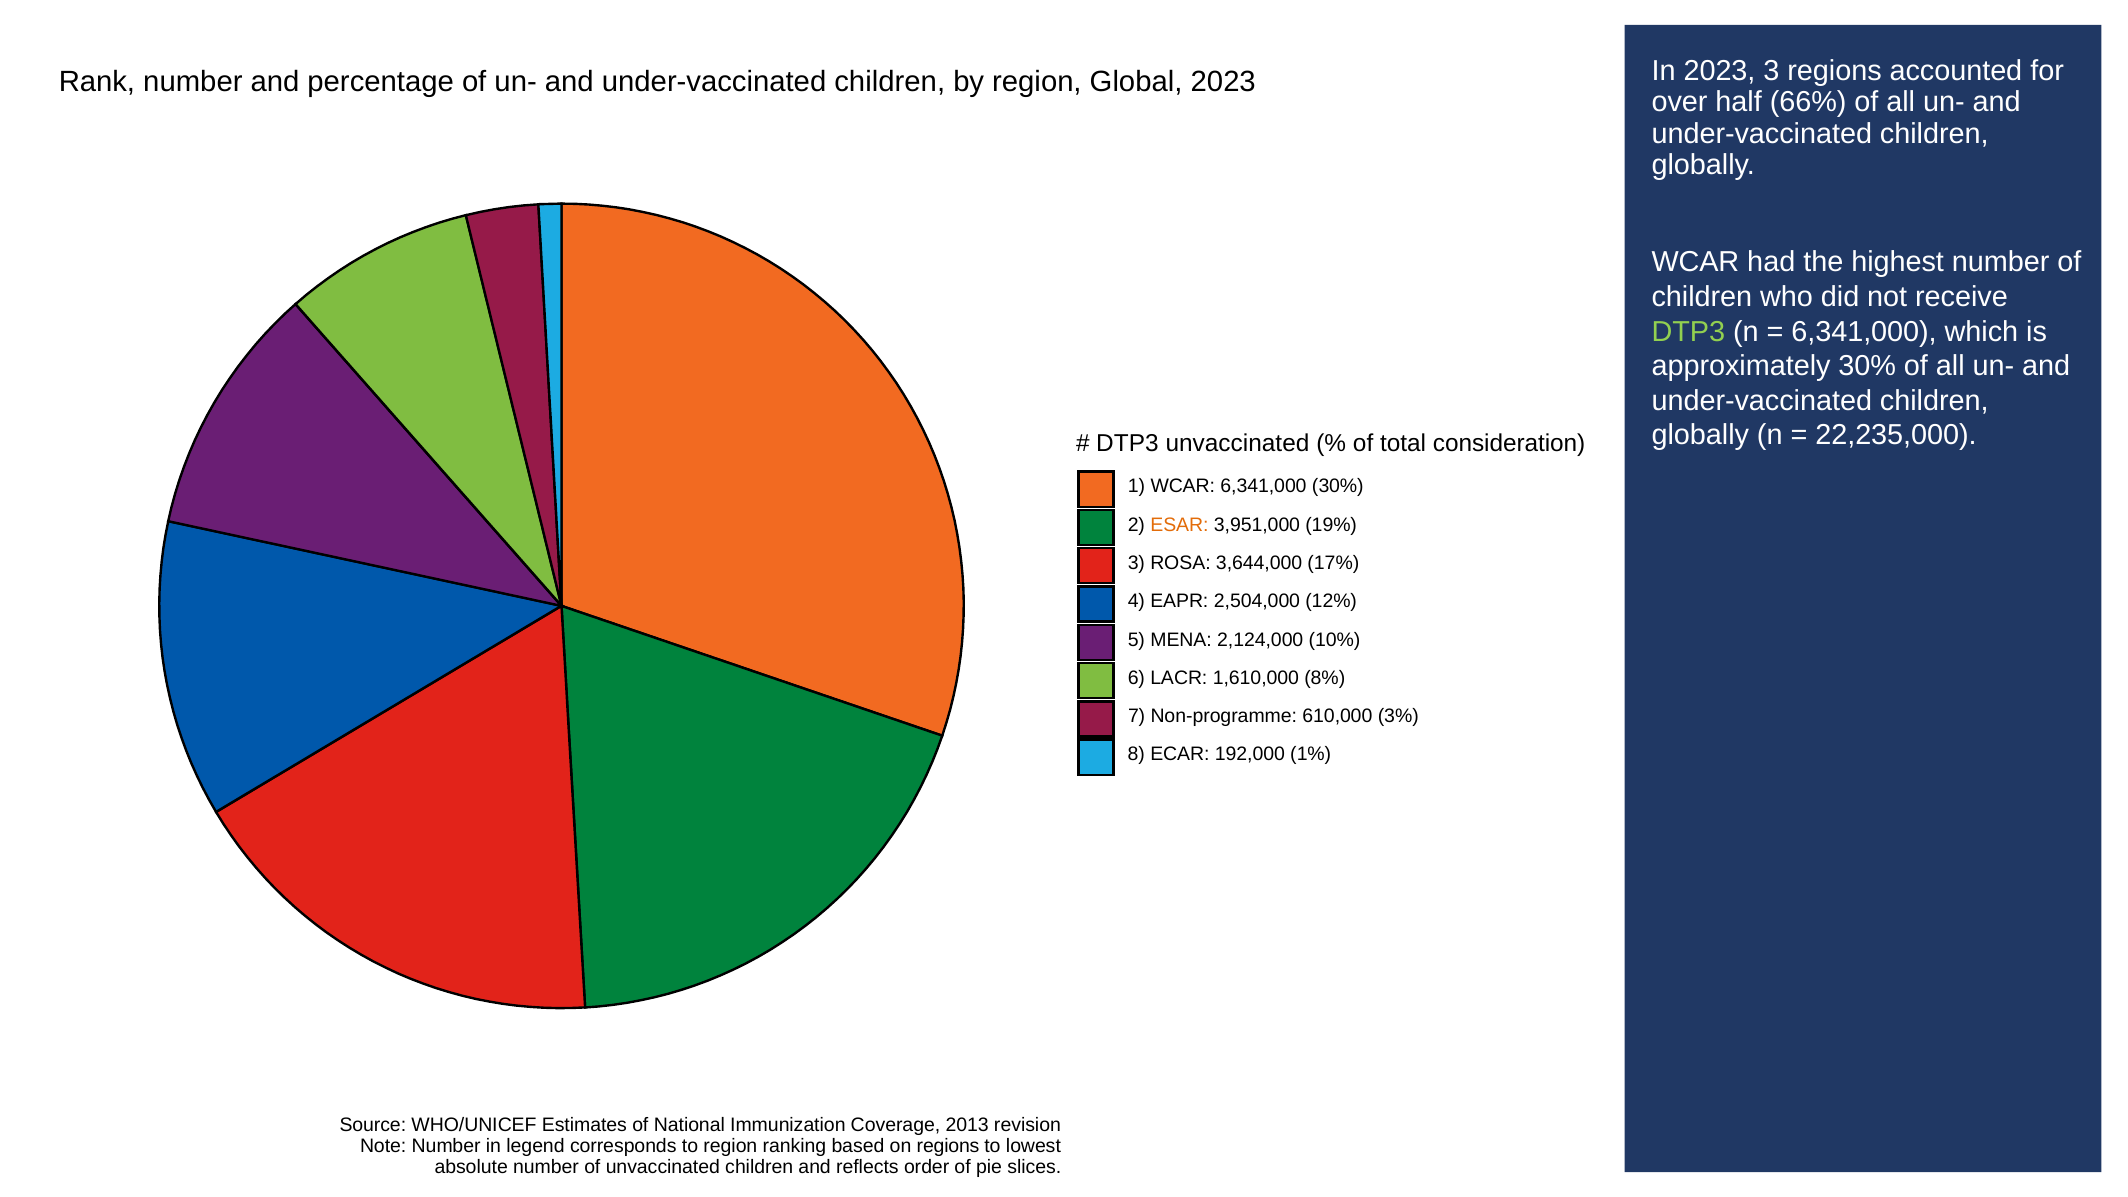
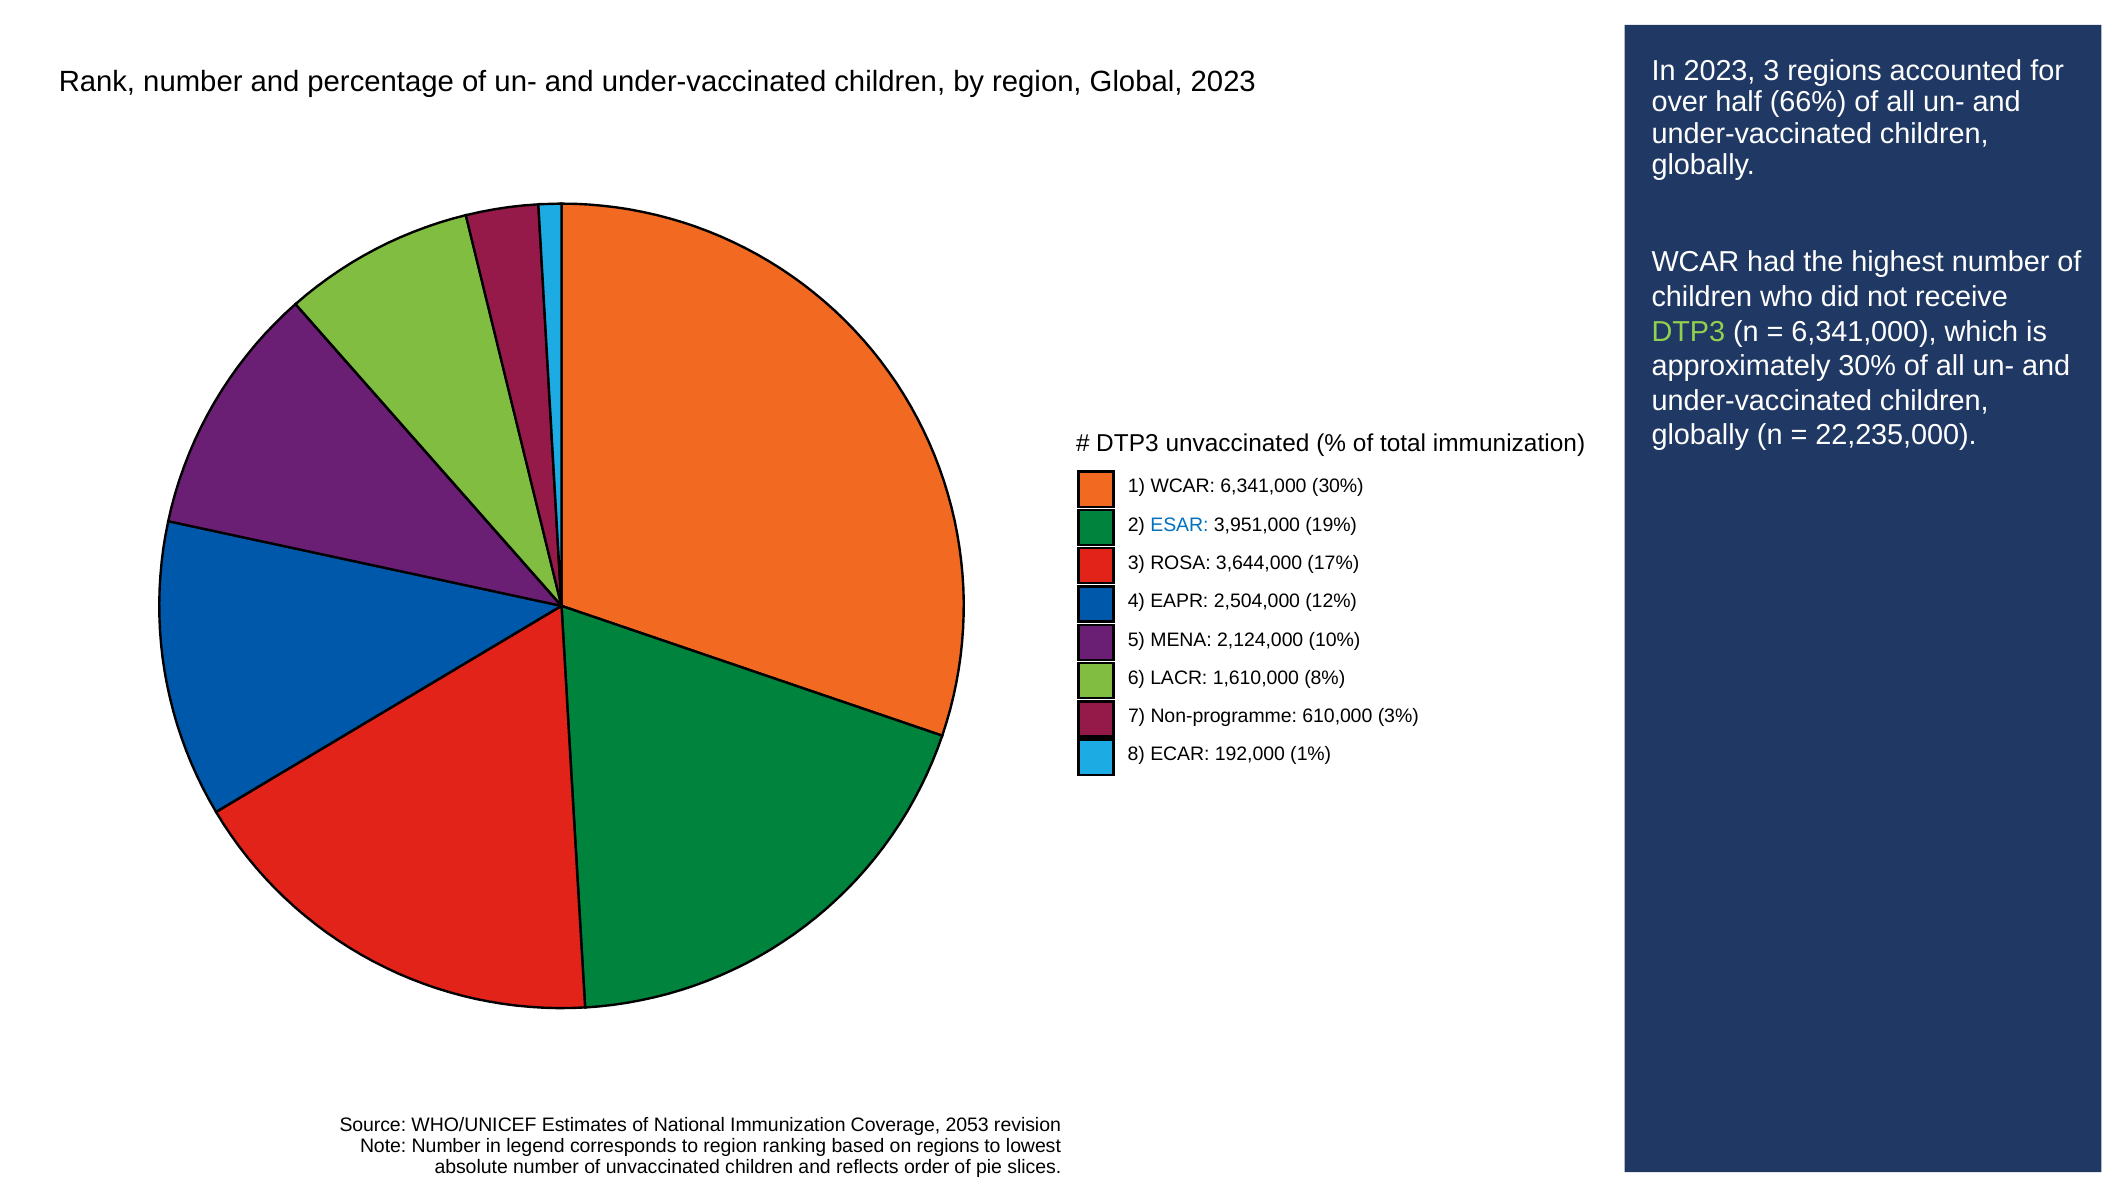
total consideration: consideration -> immunization (1509, 443)
ESAR colour: orange -> blue (1179, 525)
2013: 2013 -> 2053 (967, 1125)
